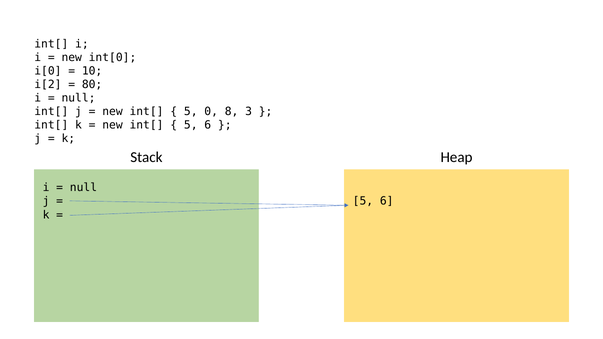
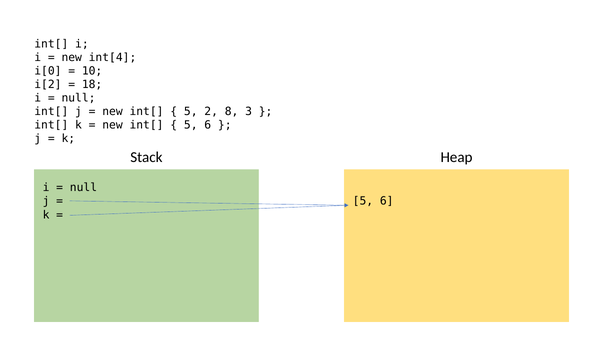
int[0: int[0 -> int[4 (113, 57)
80: 80 -> 18 (92, 85)
0: 0 -> 2 (211, 112)
